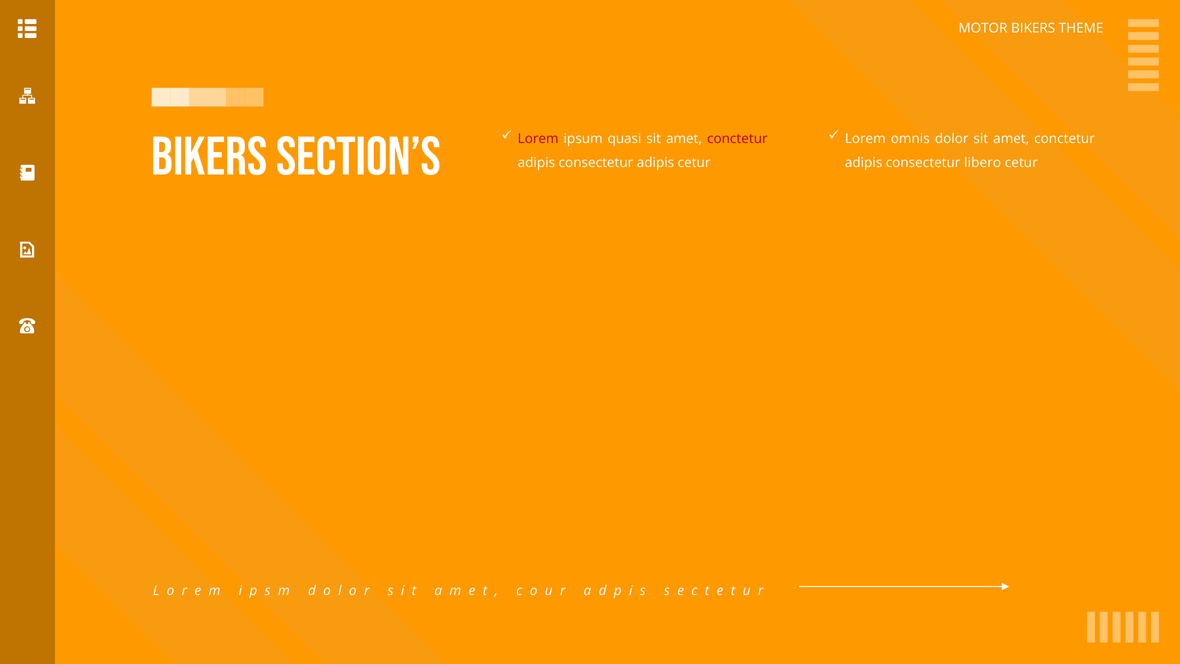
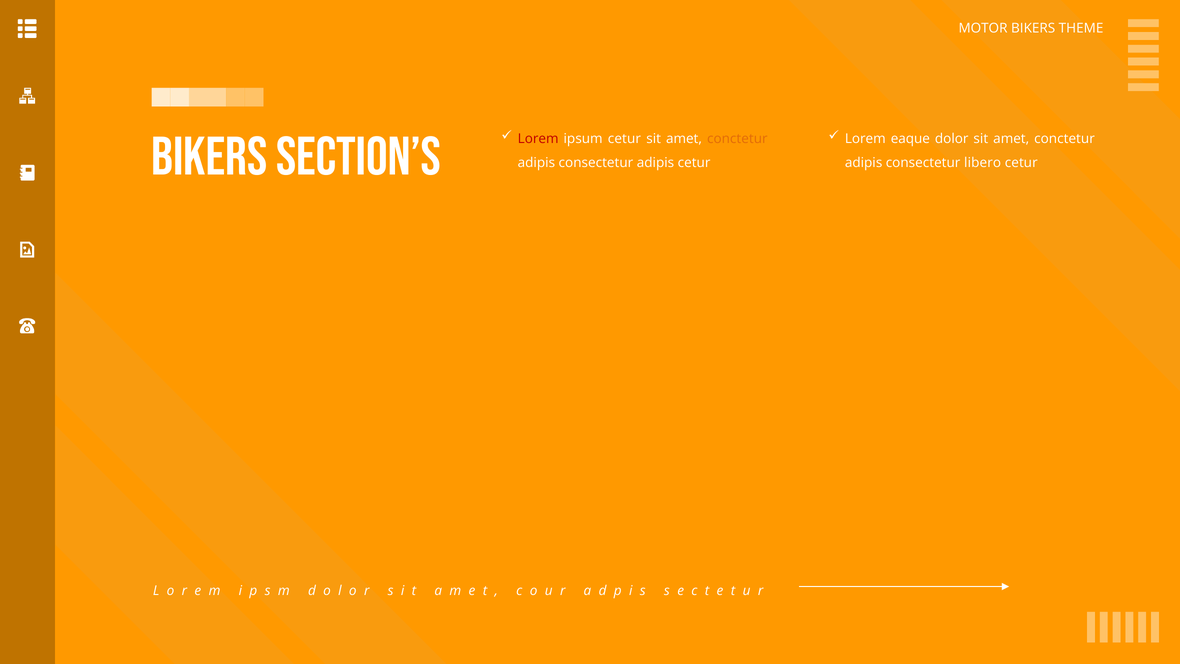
ipsum quasi: quasi -> cetur (624, 138)
conctetur colour: red -> orange (737, 138)
omnis: omnis -> eaque (910, 138)
